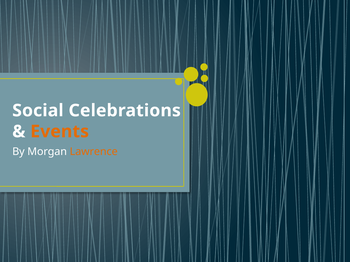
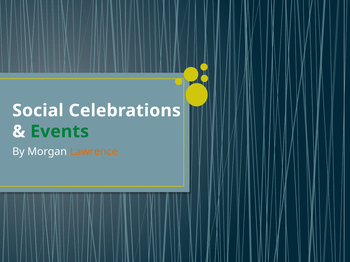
Events colour: orange -> green (60, 132)
